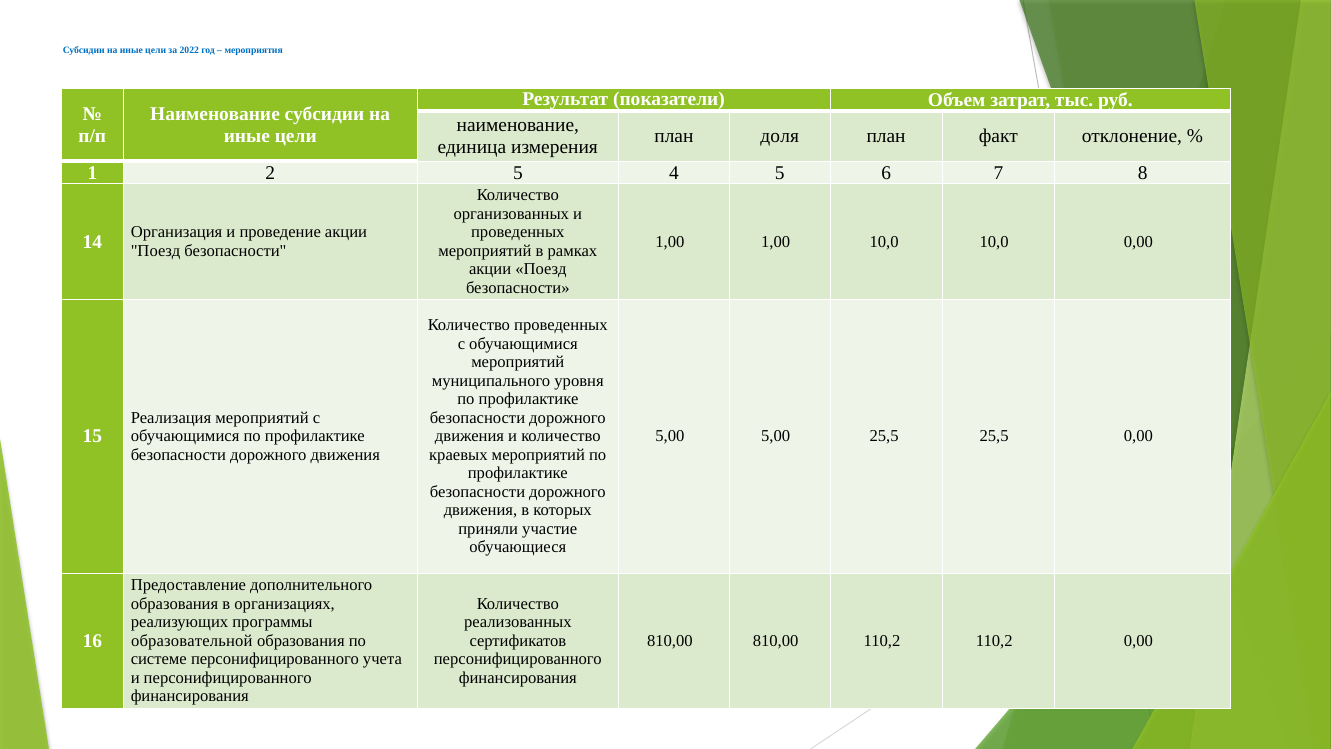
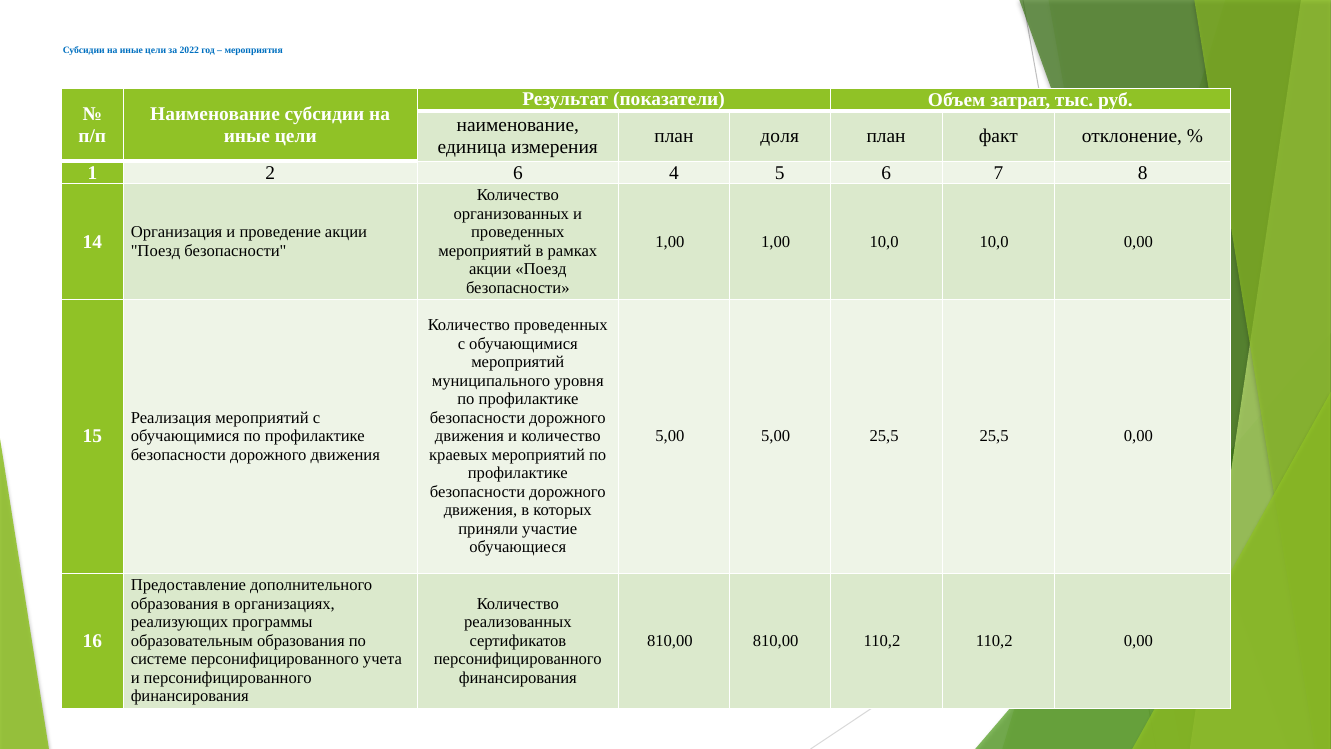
2 5: 5 -> 6 (518, 173)
образовательной: образовательной -> образовательным (192, 641)
